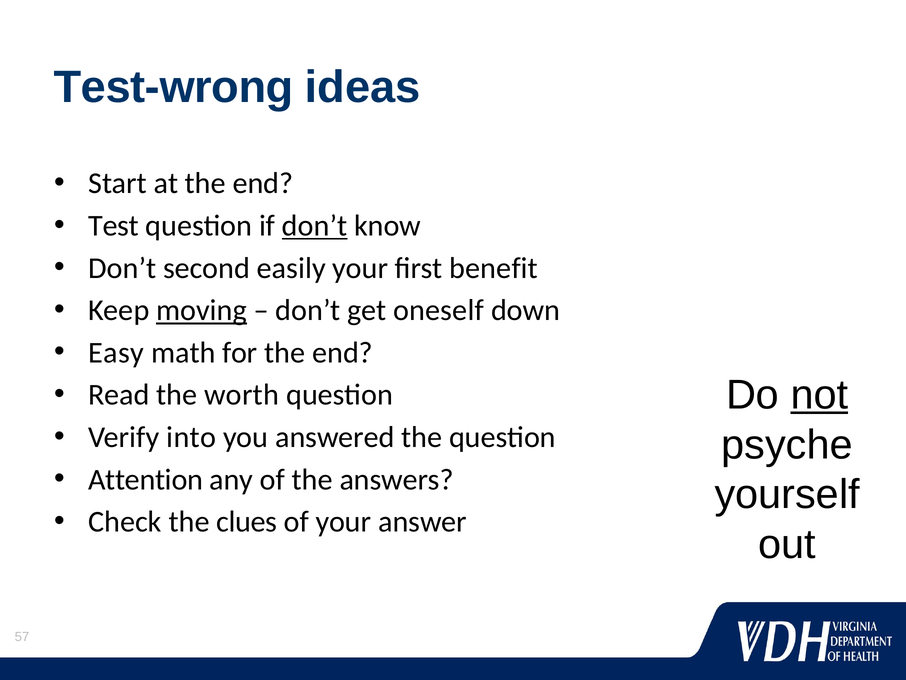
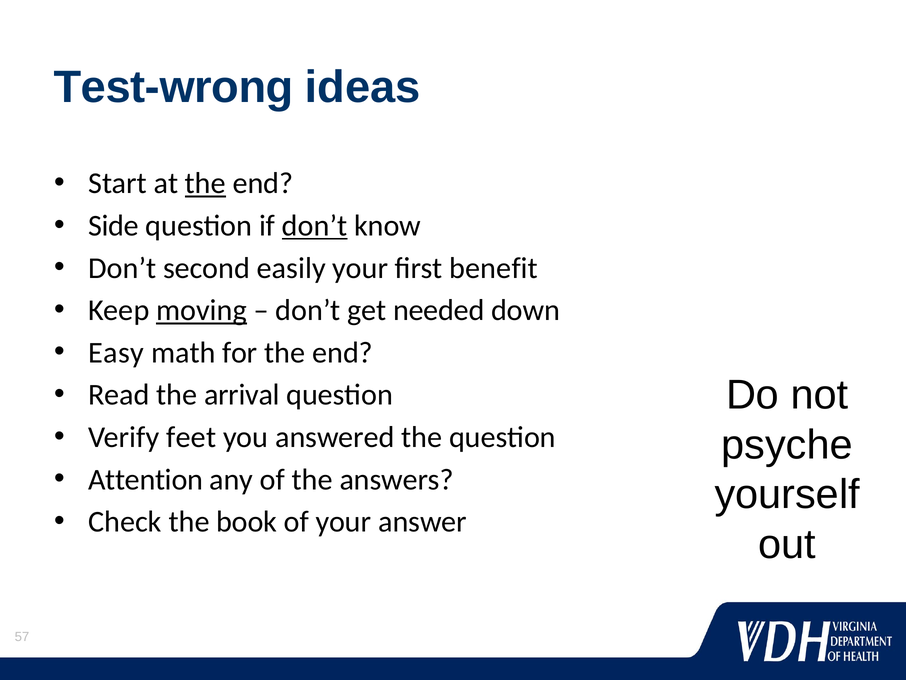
the underline: none -> present (205, 183)
Test: Test -> Side (114, 226)
oneself: oneself -> needed (439, 310)
not underline: present -> none (819, 395)
worth: worth -> arrival (242, 395)
into: into -> feet (191, 437)
clues: clues -> book (247, 521)
